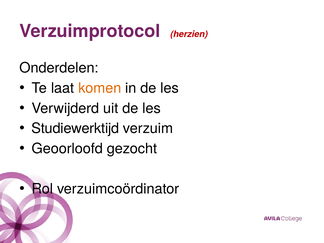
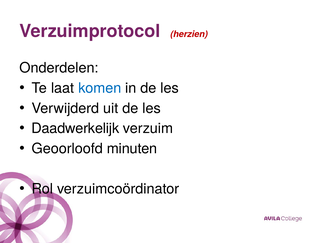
komen colour: orange -> blue (100, 88)
Studiewerktijd: Studiewerktijd -> Daadwerkelijk (75, 128)
gezocht: gezocht -> minuten (132, 149)
